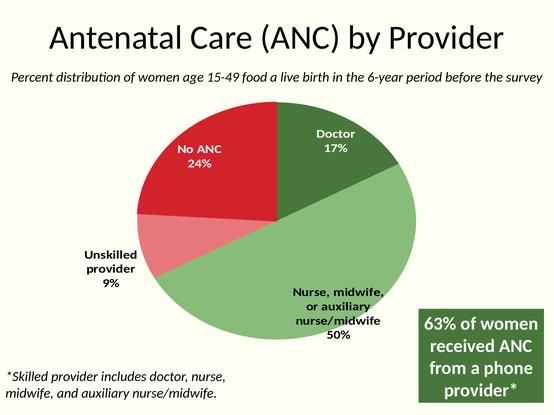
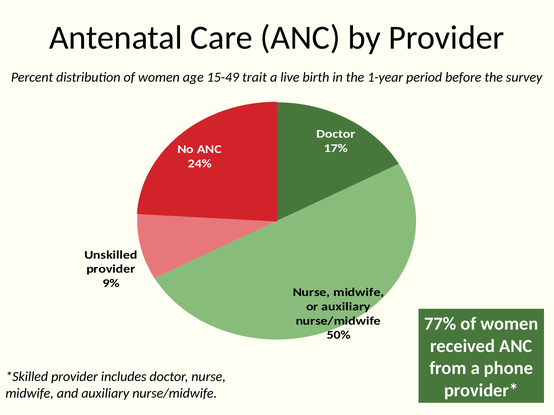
food: food -> trait (255, 78)
6-year: 6-year -> 1-year (385, 78)
63%: 63% -> 77% (440, 324)
